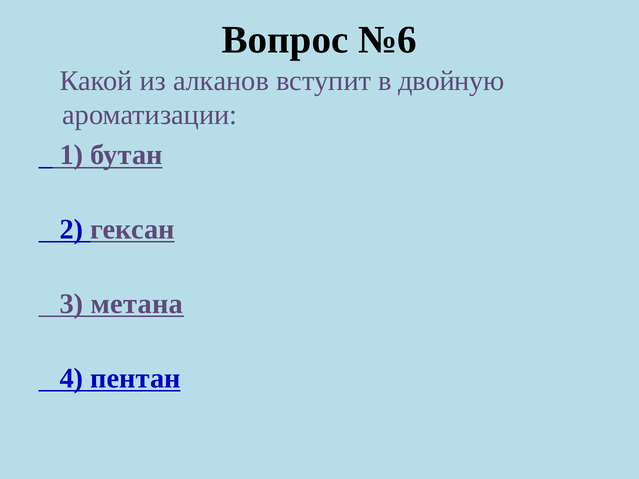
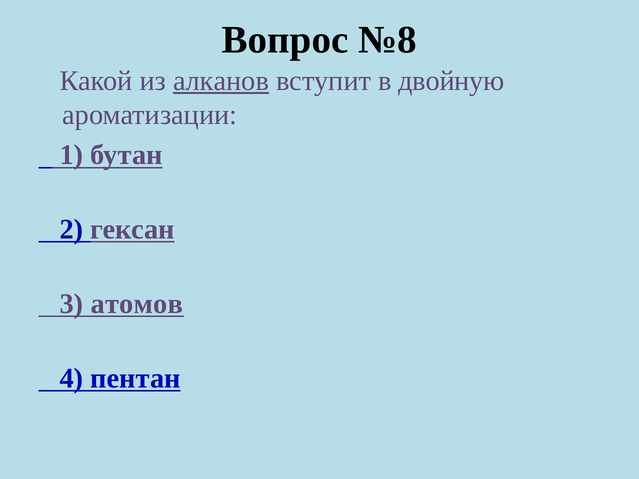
№6: №6 -> №8 (387, 40)
алканов underline: none -> present (221, 81)
метана: метана -> атомов (137, 304)
